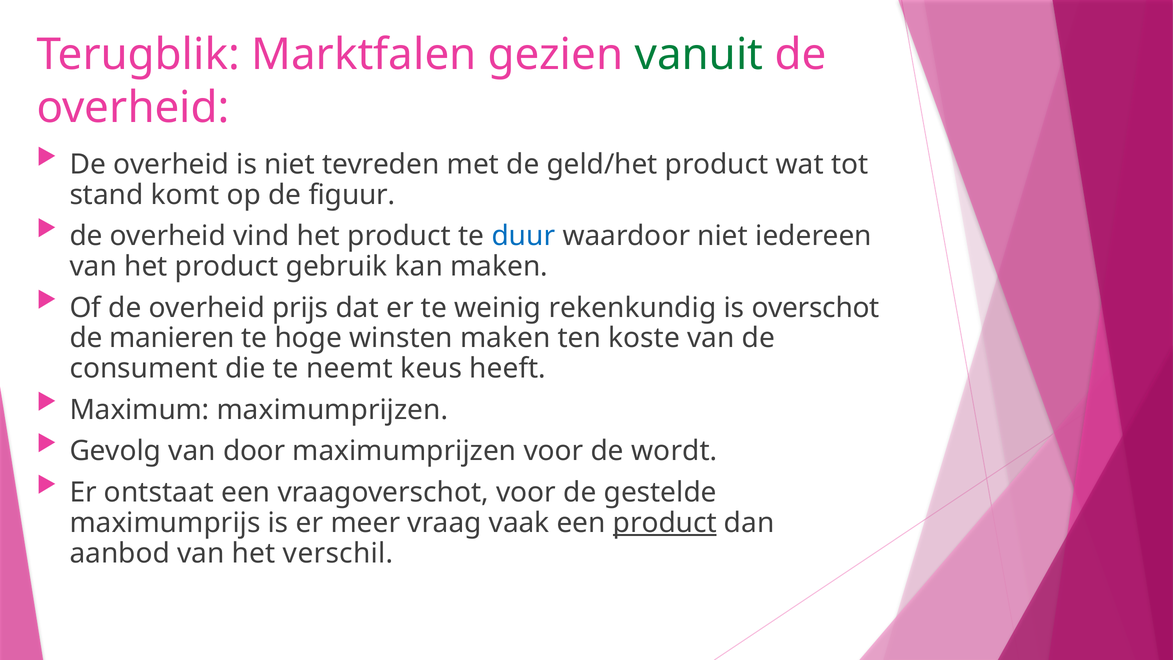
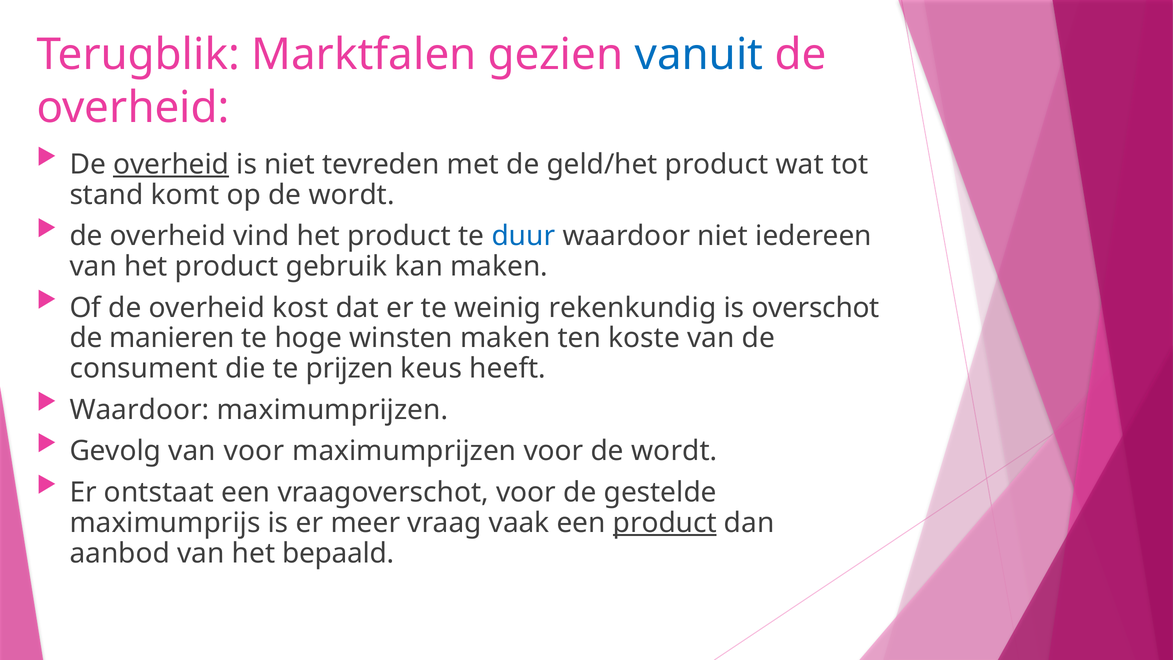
vanuit colour: green -> blue (699, 55)
overheid underline: none -> present (171, 164)
op de figuur: figuur -> wordt (352, 195)
prijs: prijs -> kost (300, 308)
neemt: neemt -> prijzen (350, 368)
Maximum: Maximum -> Waardoor (139, 410)
van door: door -> voor (254, 451)
verschil: verschil -> bepaald (338, 553)
